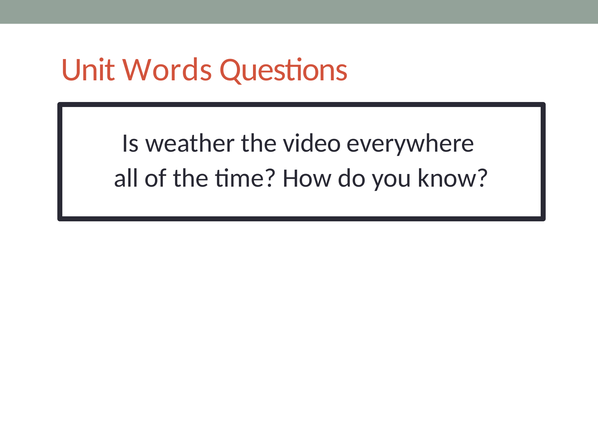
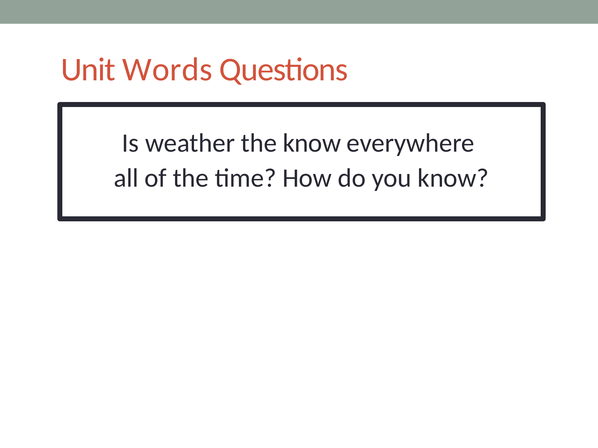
the video: video -> know (312, 143)
